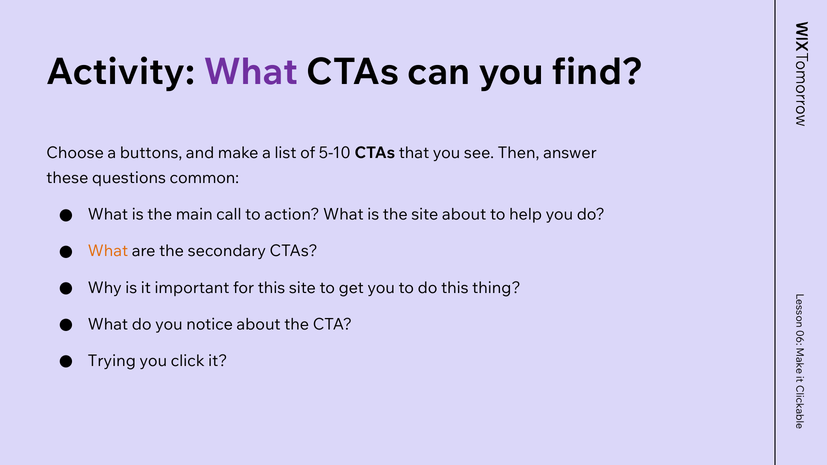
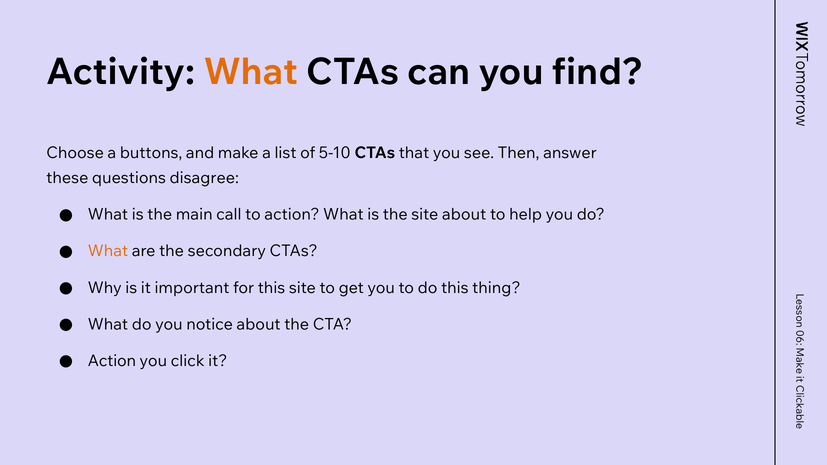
What colour: purple -> orange (251, 72)
common: common -> disagree (204, 178)
Trying: Trying -> Action (112, 361)
